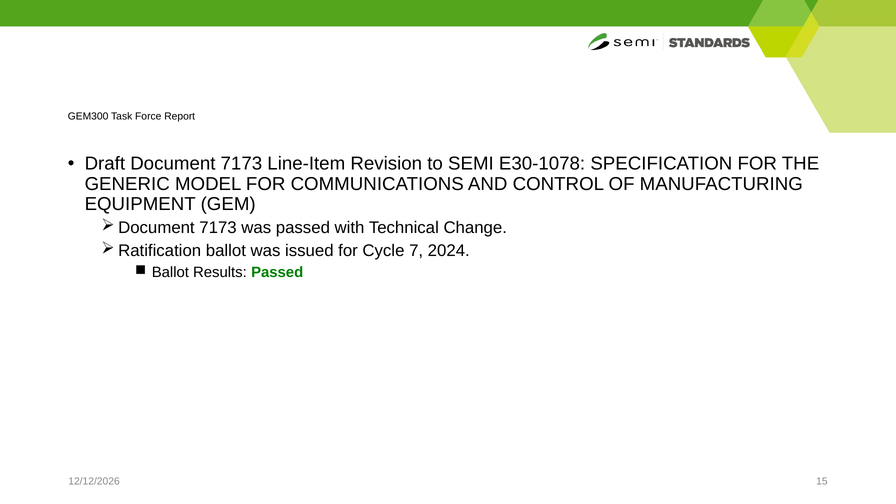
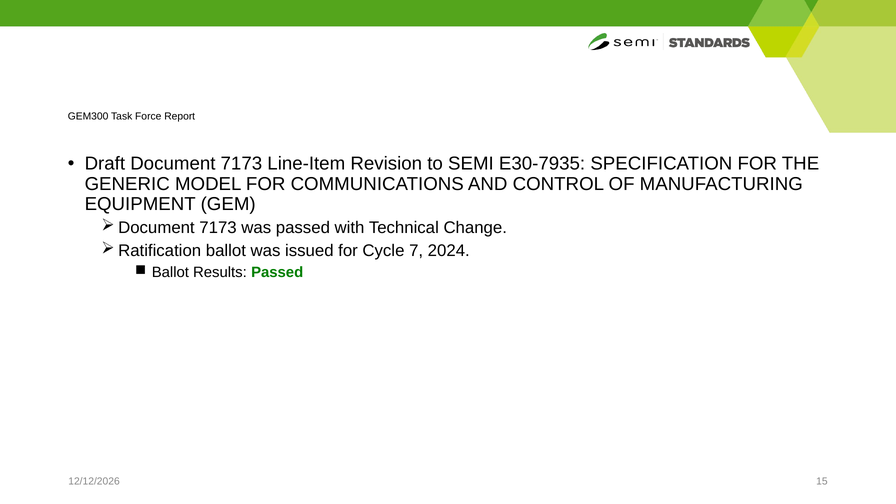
E30-1078: E30-1078 -> E30-7935 (542, 164)
